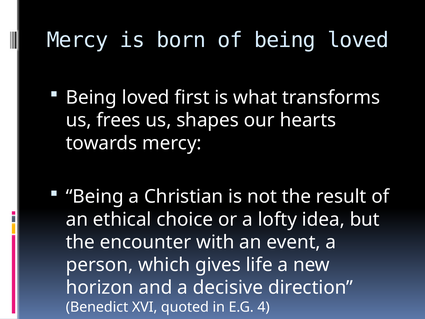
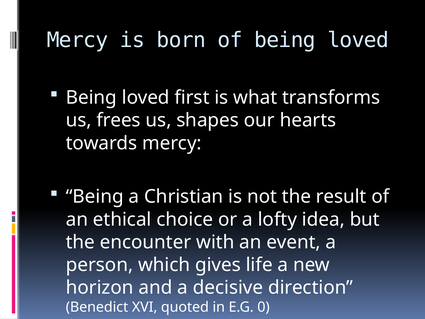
4: 4 -> 0 (264, 307)
